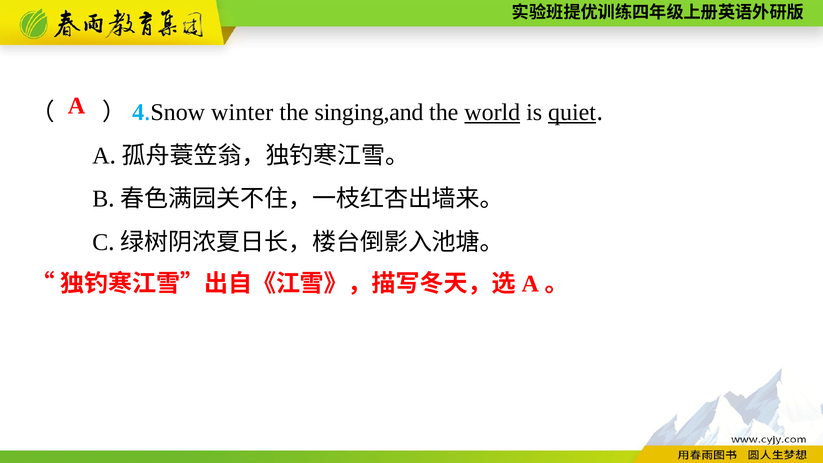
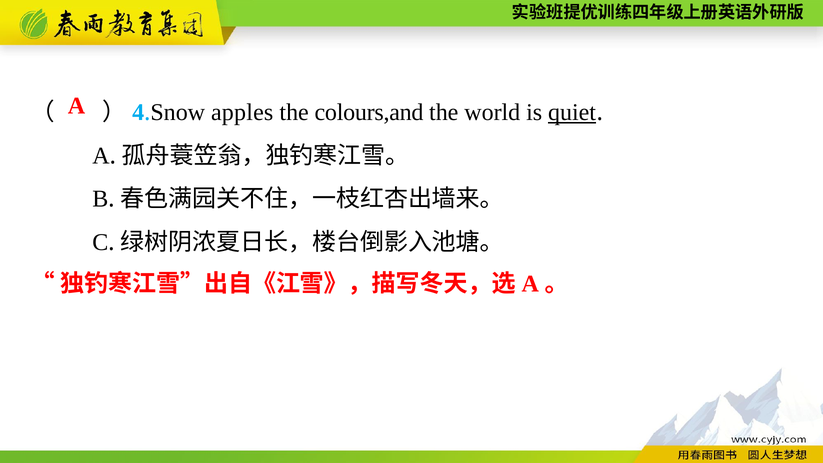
winter: winter -> apples (242, 113)
singing,and: singing,and -> colours,and (369, 113)
world underline: present -> none (492, 113)
